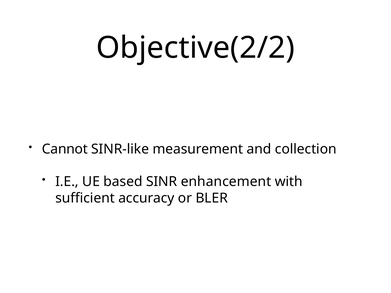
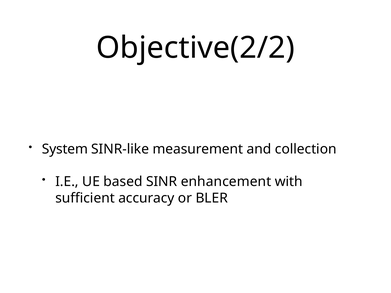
Cannot: Cannot -> System (65, 149)
